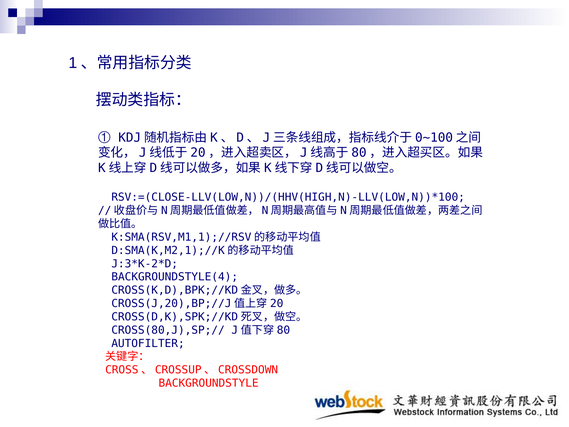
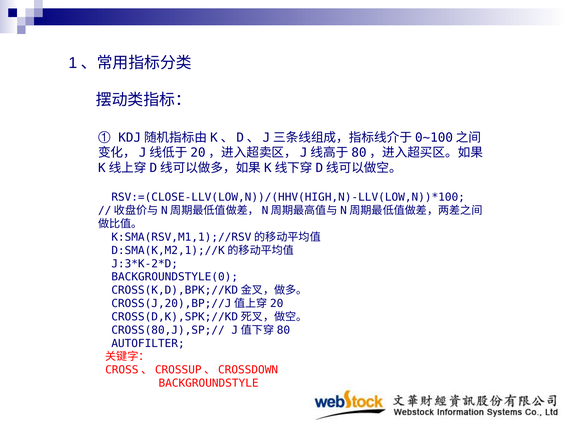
BACKGROUNDSTYLE(4: BACKGROUNDSTYLE(4 -> BACKGROUNDSTYLE(0 (175, 277)
